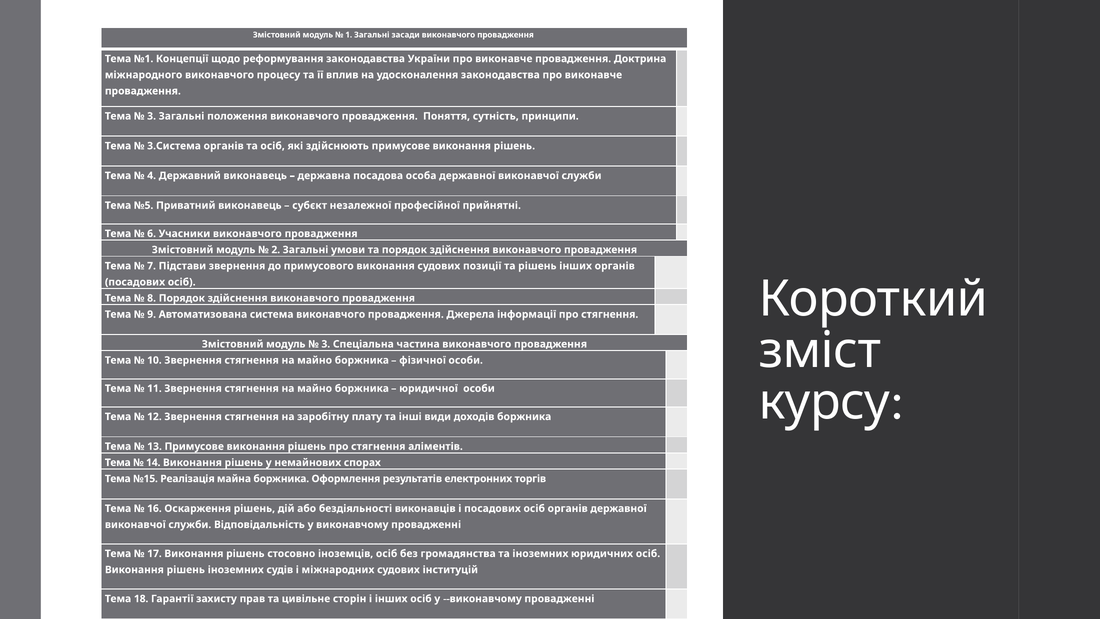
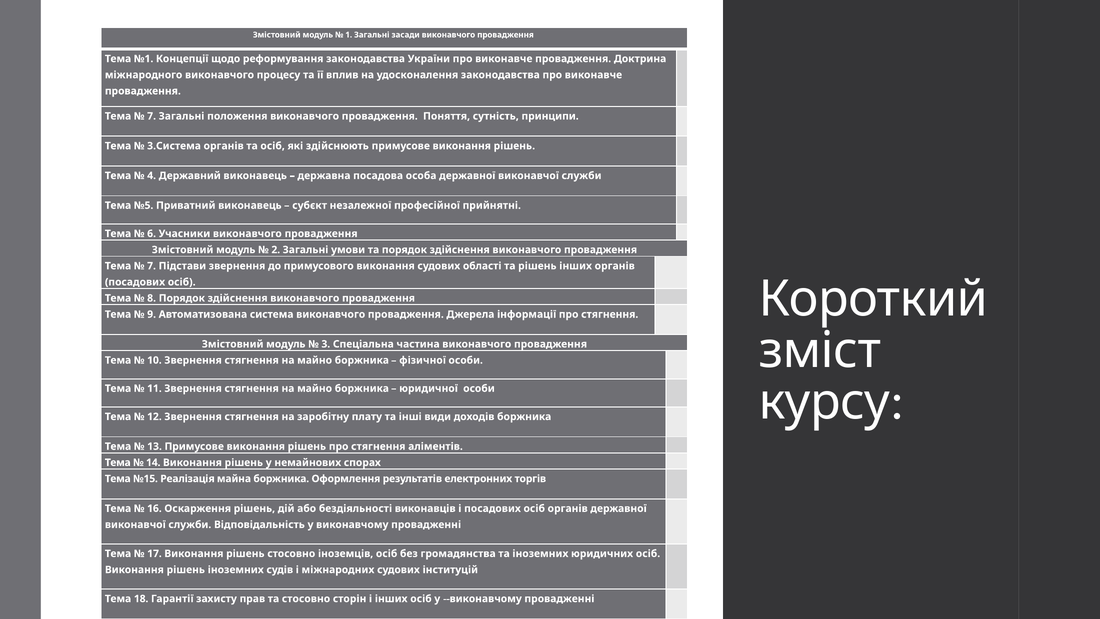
3: 3 -> 7 (152, 116)
позиції: позиції -> області (482, 266)
та цивільне: цивільне -> стосовно (306, 599)
